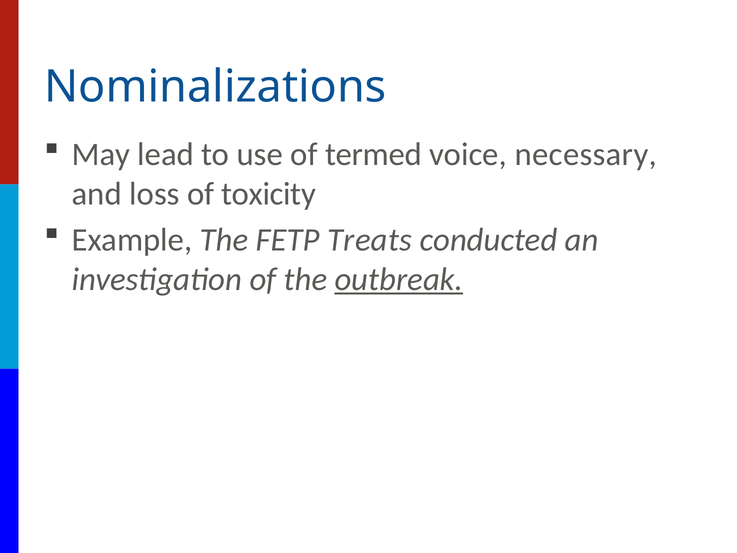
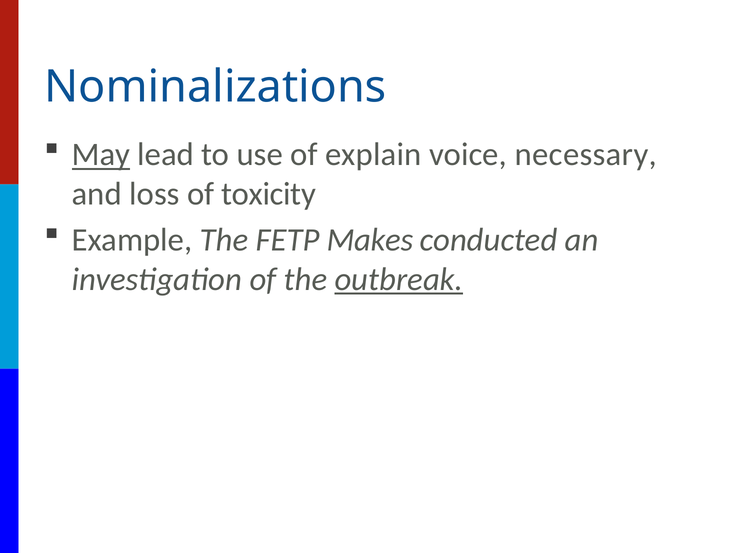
May underline: none -> present (101, 155)
termed: termed -> explain (373, 155)
Treats: Treats -> Makes (370, 240)
